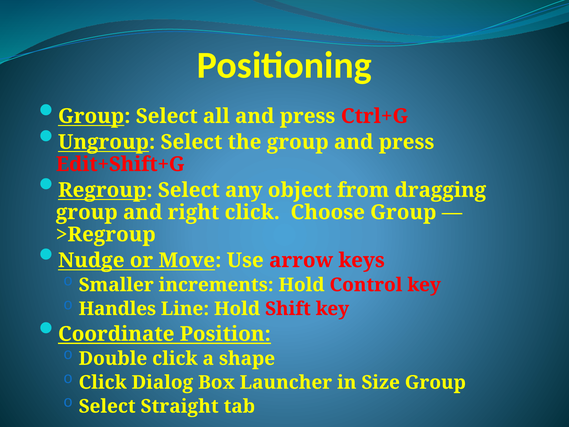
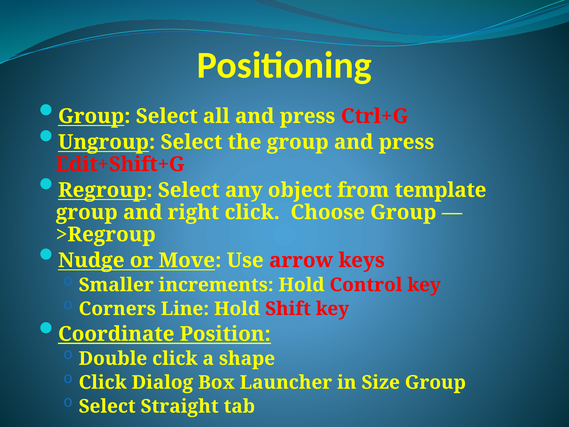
dragging: dragging -> template (440, 190)
Handles: Handles -> Corners (117, 309)
